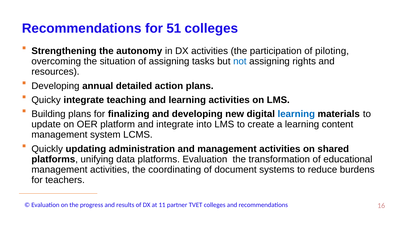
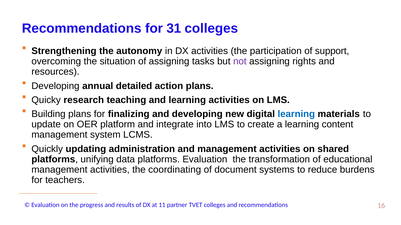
51: 51 -> 31 (174, 29)
piloting: piloting -> support (332, 51)
not colour: blue -> purple (240, 62)
Quicky integrate: integrate -> research (84, 100)
